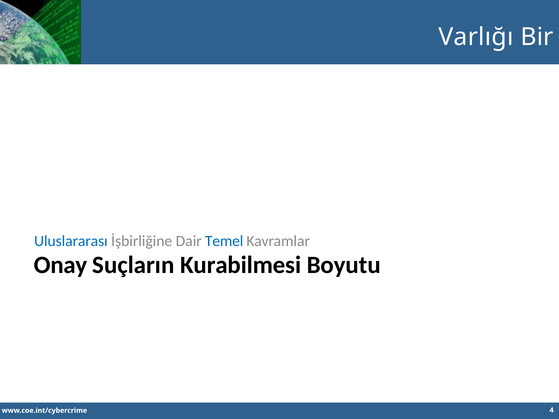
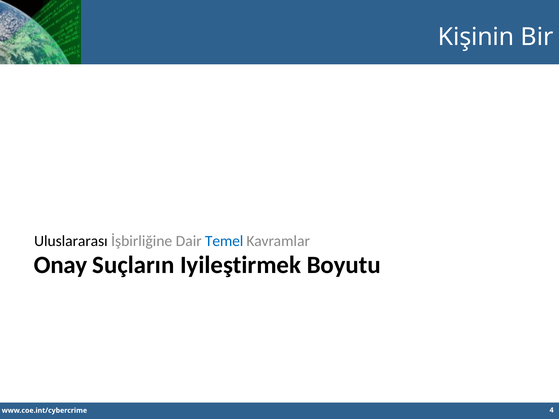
Varlığı: Varlığı -> Kişinin (476, 37)
Uluslararası colour: blue -> black (71, 241)
Kurabilmesi: Kurabilmesi -> Iyileştirmek (241, 265)
